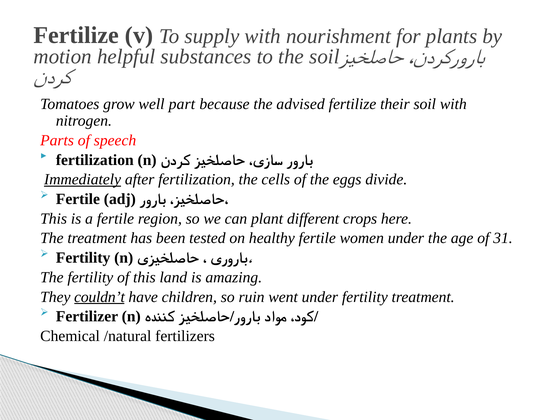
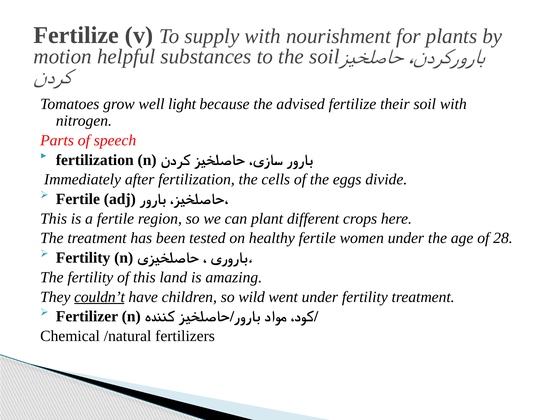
part: part -> light (182, 104)
Immediately underline: present -> none (83, 179)
31: 31 -> 28 (503, 238)
ruin: ruin -> wild (252, 297)
